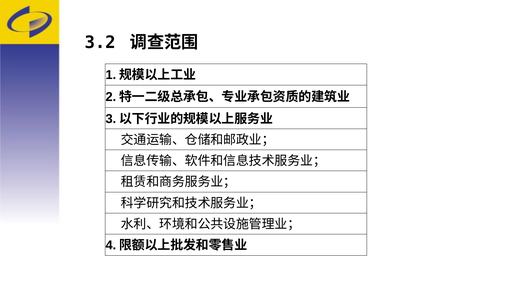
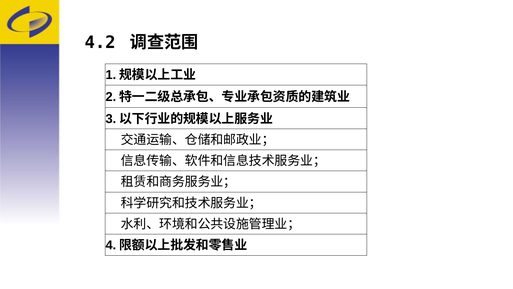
3.2: 3.2 -> 4.2 (100, 42)
